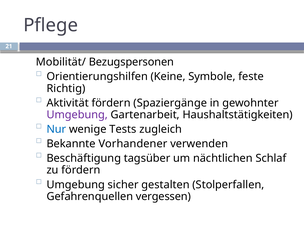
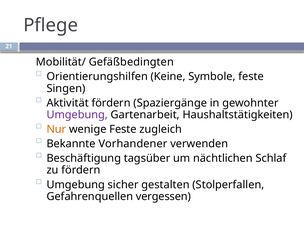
Bezugspersonen: Bezugspersonen -> Gefäßbedingten (131, 62)
Richtig: Richtig -> Singen (66, 88)
Nur colour: blue -> orange (56, 129)
wenige Tests: Tests -> Feste (123, 129)
